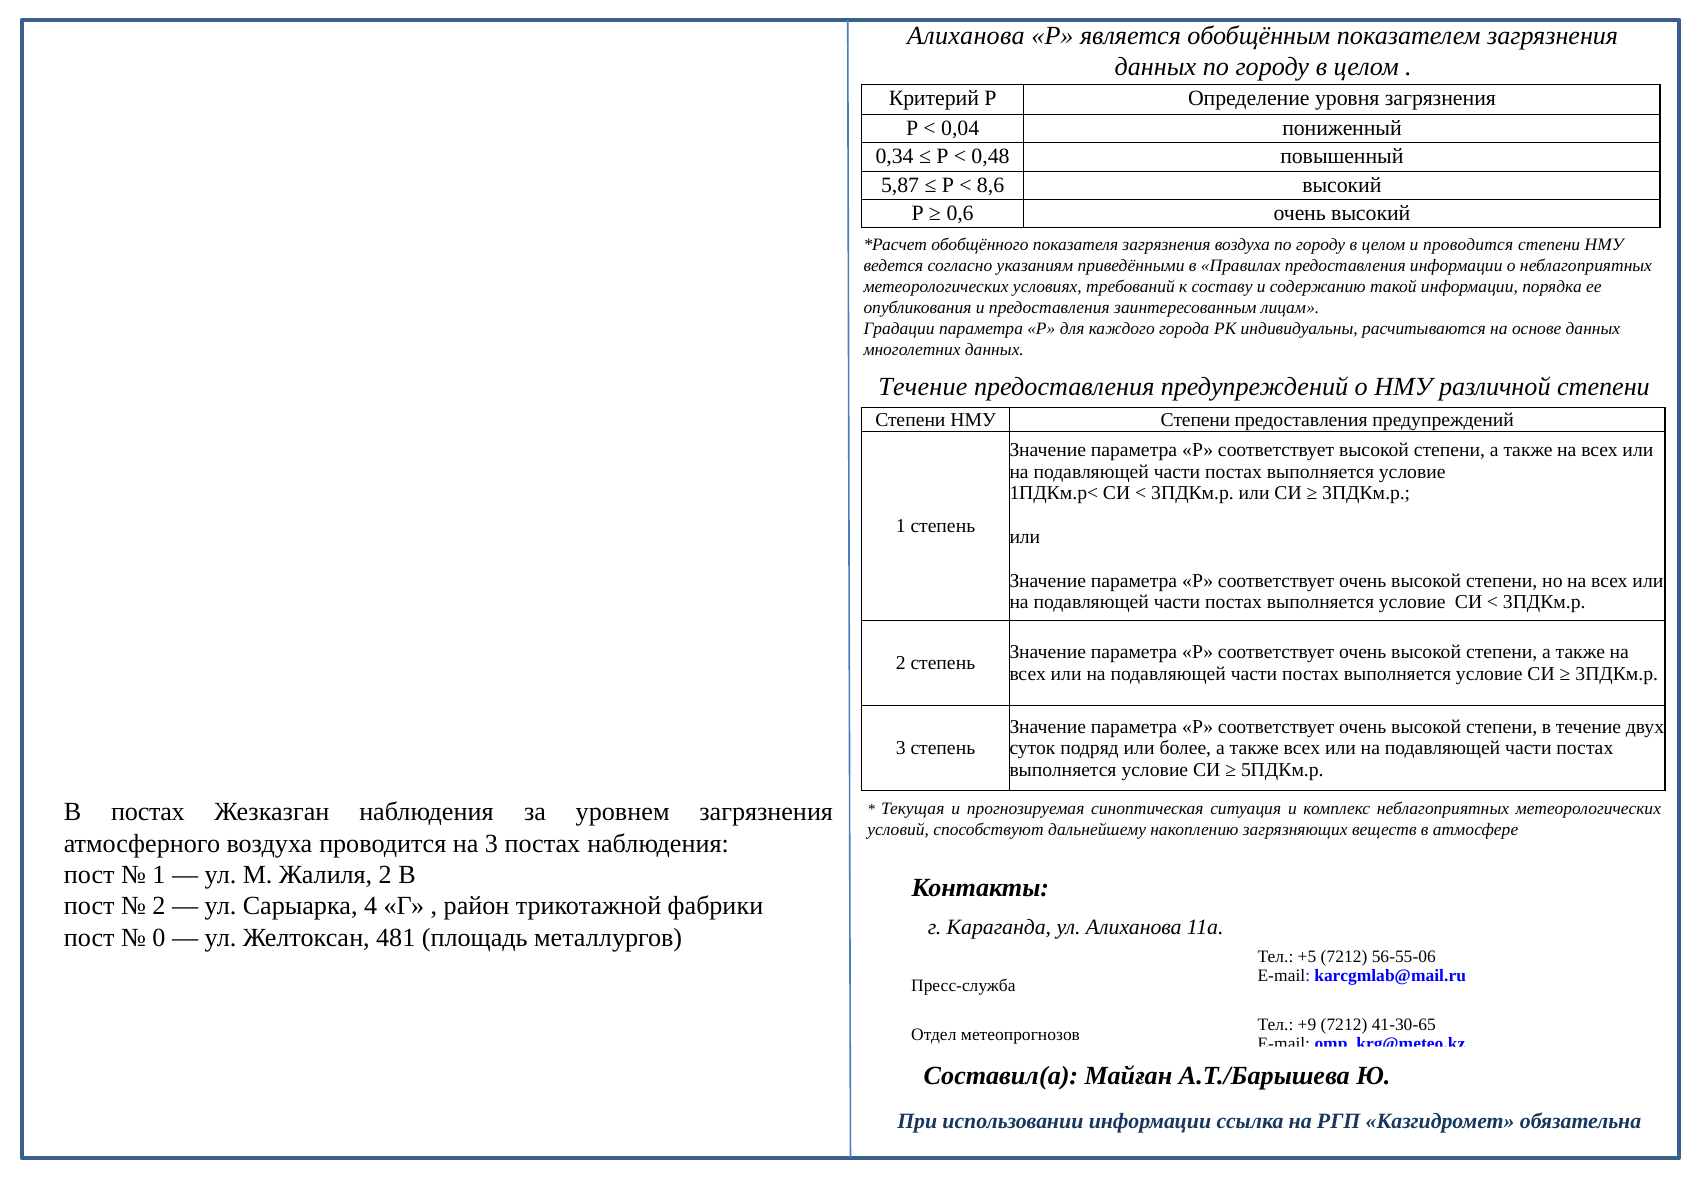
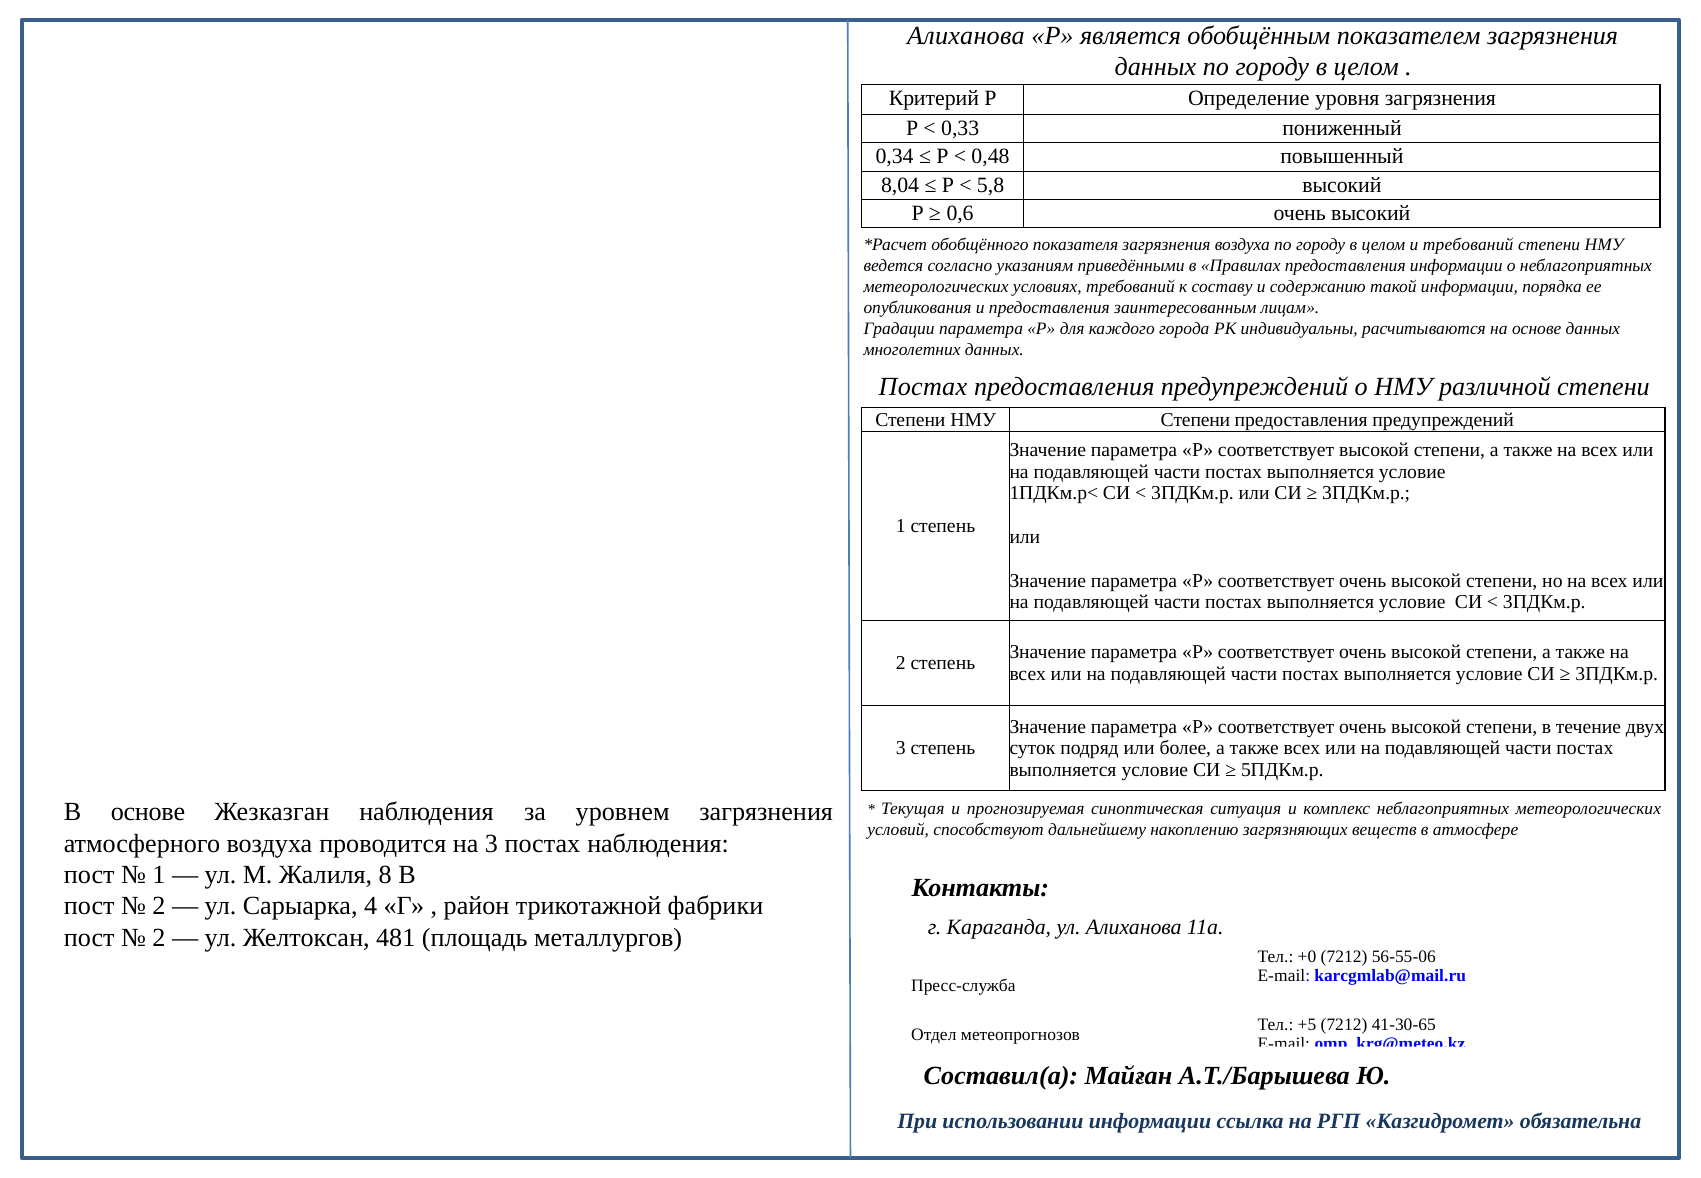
0,04: 0,04 -> 0,33 (960, 129)
5,87: 5,87 -> 8,04 (900, 185)
8,6: 8,6 -> 5,8 (990, 185)
и проводится: проводится -> требований (1468, 245)
Течение: Течение -> Постах (923, 387)
В постах: постах -> основе (148, 812)
Жалиля 2: 2 -> 8 (385, 875)
0: 0 -> 2 (159, 937)
+5: +5 -> +0 (1307, 956)
+9: +9 -> +5 (1307, 1024)
